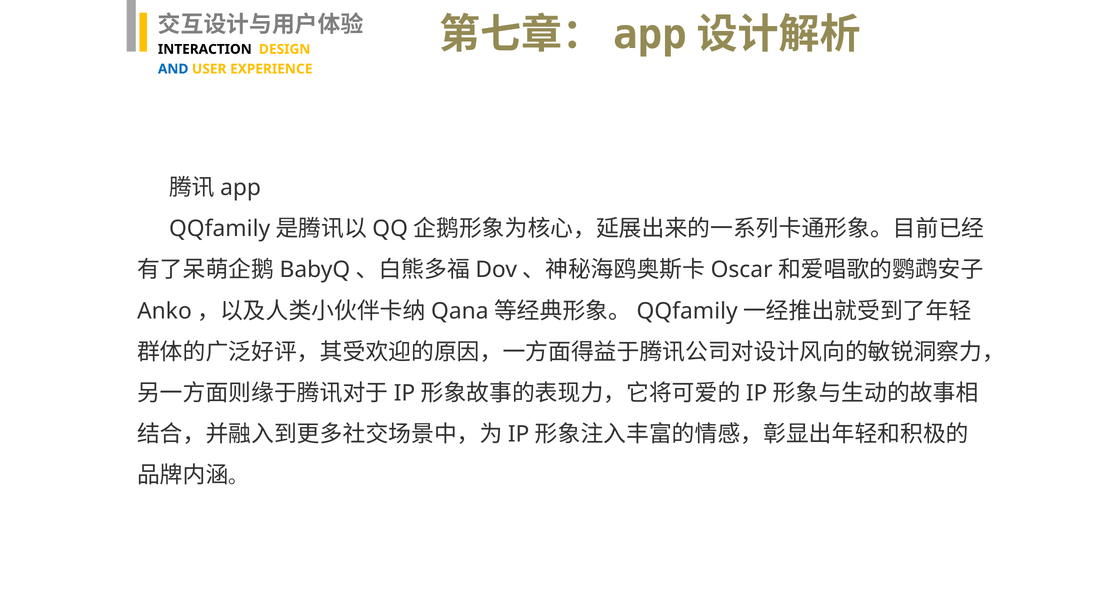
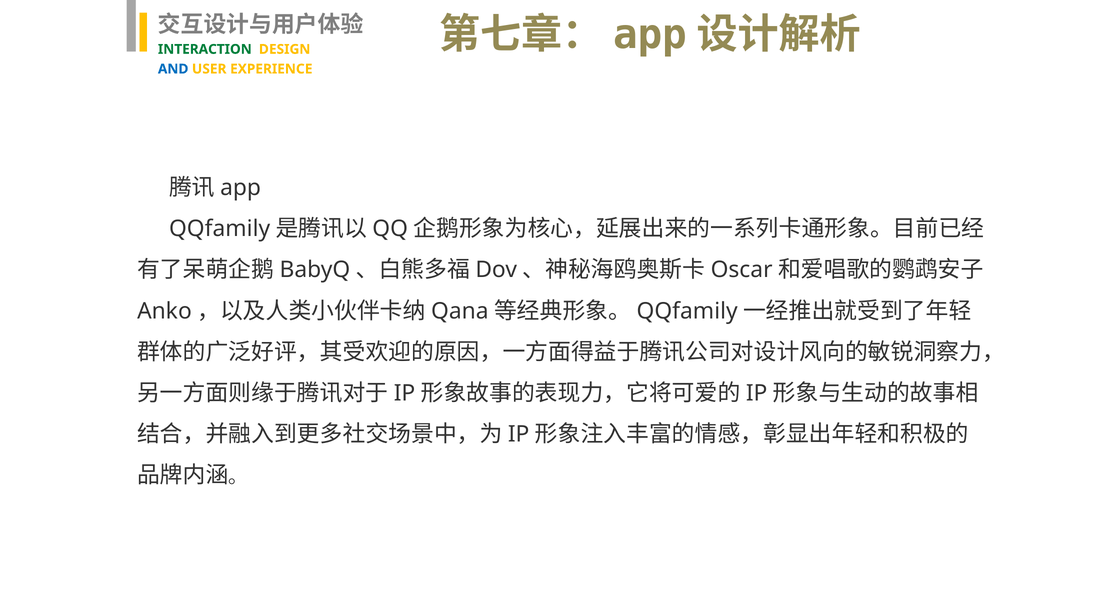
INTERACTION colour: black -> green (205, 49)
